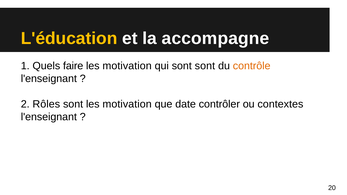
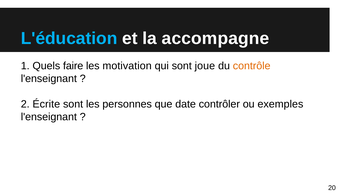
L'éducation colour: yellow -> light blue (69, 38)
sont sont: sont -> joue (205, 66)
Rôles: Rôles -> Écrite (46, 104)
sont les motivation: motivation -> personnes (127, 104)
contextes: contextes -> exemples (280, 104)
